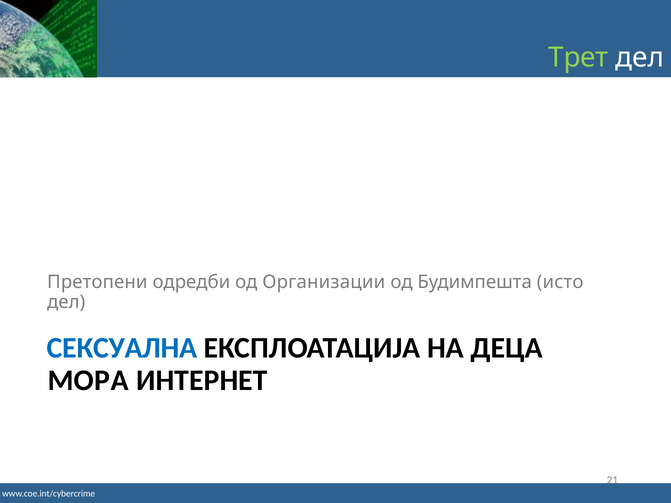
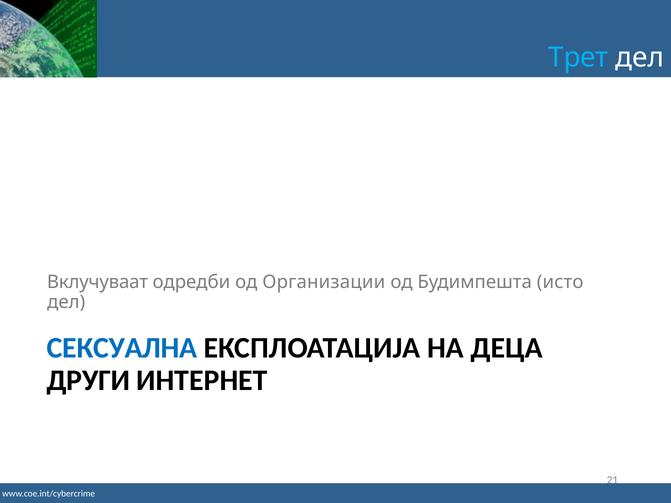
Трет colour: light green -> light blue (578, 58)
Претопени: Претопени -> Вклучуваат (97, 282)
МОРА: МОРА -> ДРУГИ (88, 380)
